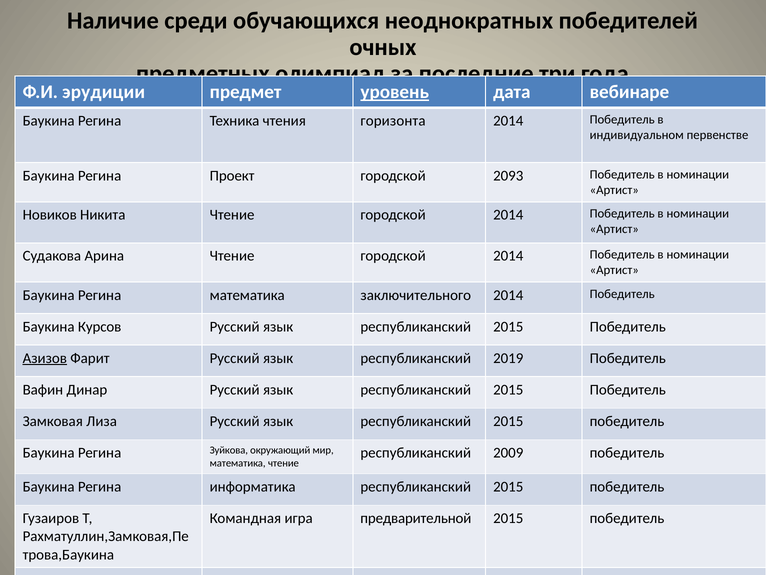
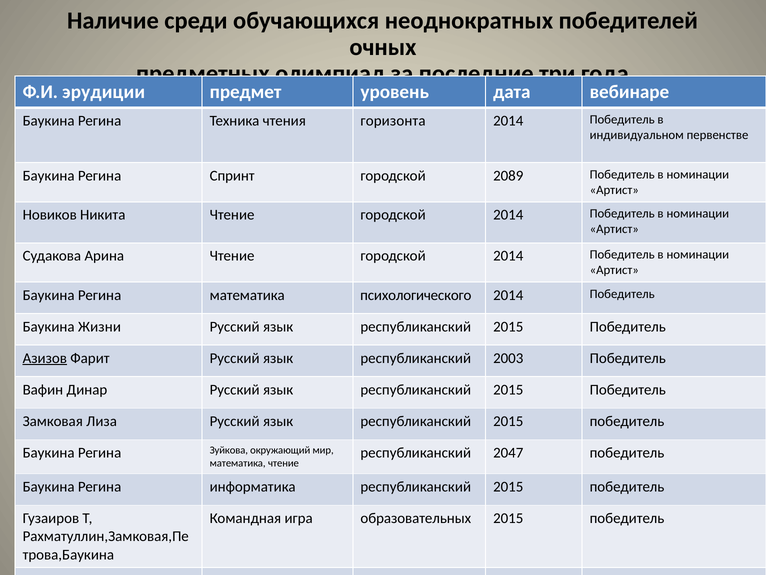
уровень underline: present -> none (395, 92)
Проект: Проект -> Спринт (232, 176)
2093: 2093 -> 2089 (508, 176)
заключительного: заключительного -> психологического (416, 295)
Курсов: Курсов -> Жизни (100, 326)
2019: 2019 -> 2003 (508, 358)
2009: 2009 -> 2047 (508, 452)
предварительной: предварительной -> образовательных (416, 518)
